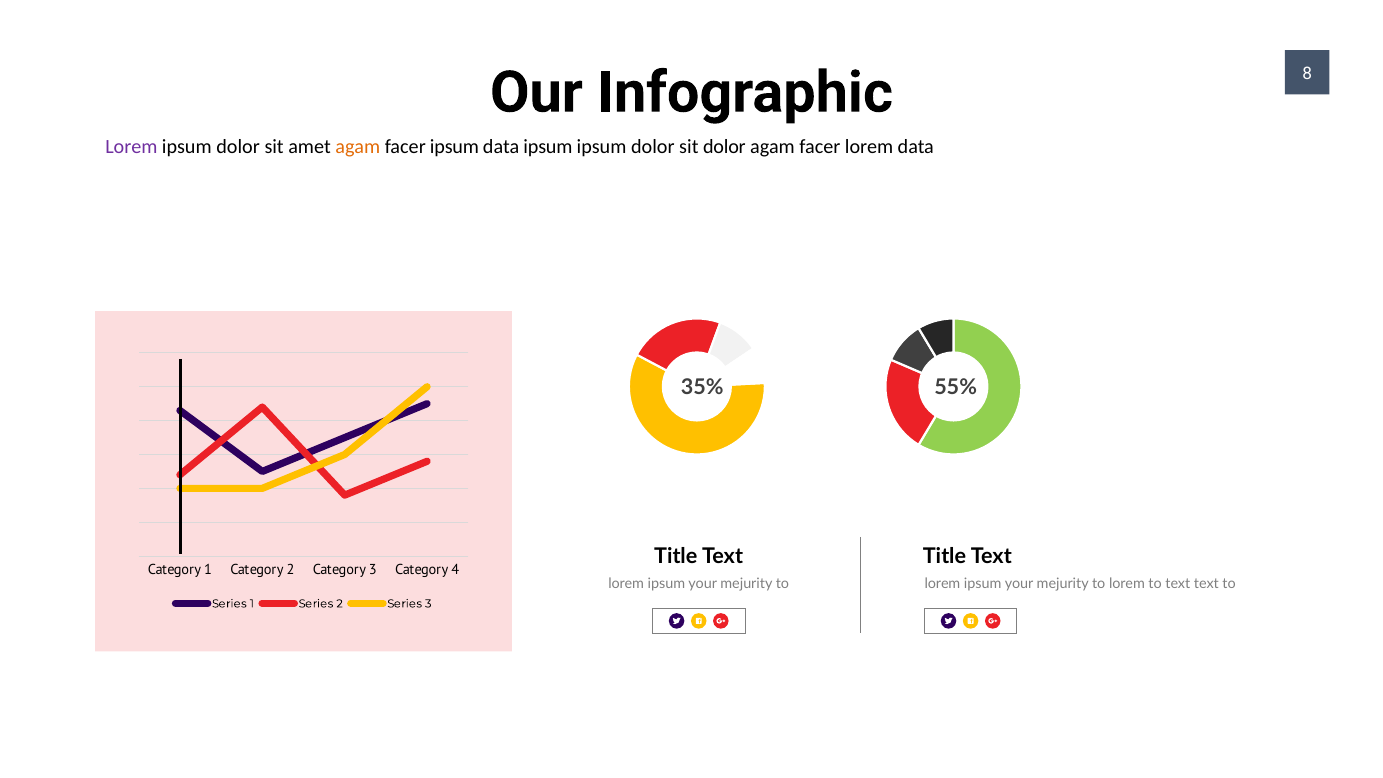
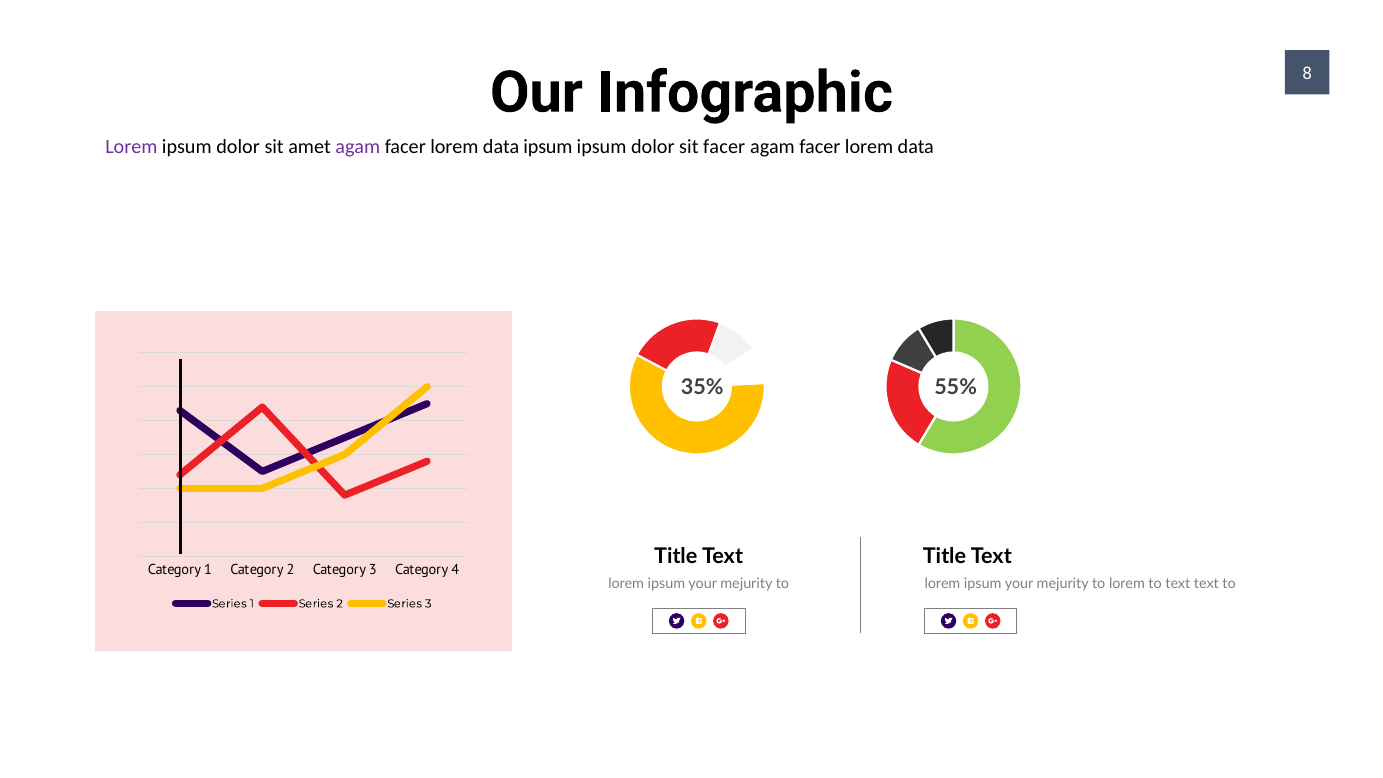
agam colour: orange -> purple (358, 147)
ipsum: ipsum -> lorem (454, 147)
sit dolor: dolor -> facer (724, 147)
